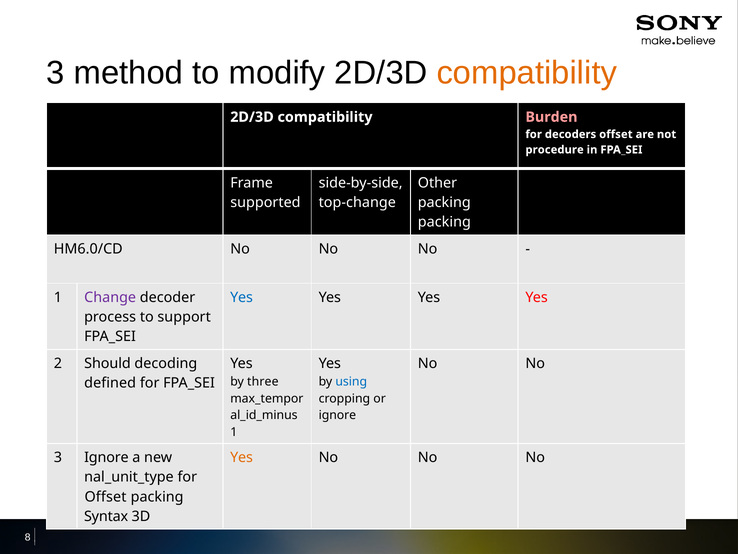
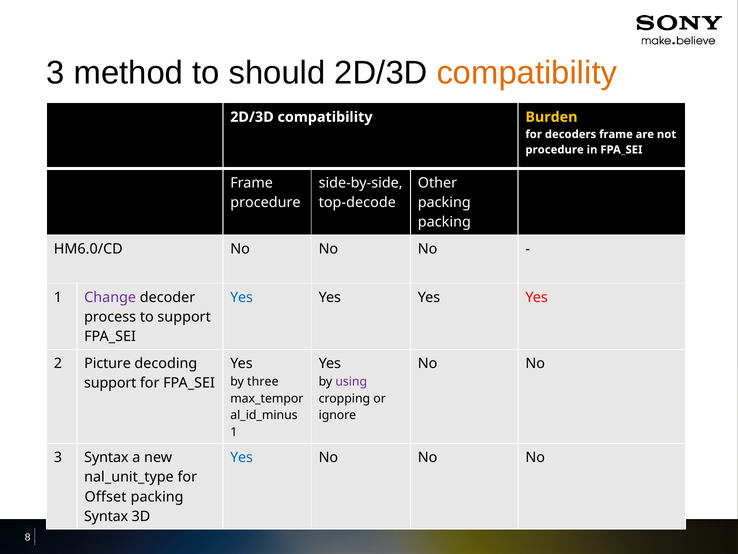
modify: modify -> should (277, 73)
Burden colour: pink -> yellow (551, 117)
decoders offset: offset -> frame (616, 134)
supported: supported -> procedure (265, 202)
top-change: top-change -> top-decode (357, 202)
Should: Should -> Picture (108, 363)
using colour: blue -> purple (351, 381)
defined: defined -> support (110, 383)
3 Ignore: Ignore -> Syntax (106, 457)
Yes colour: orange -> blue (242, 457)
